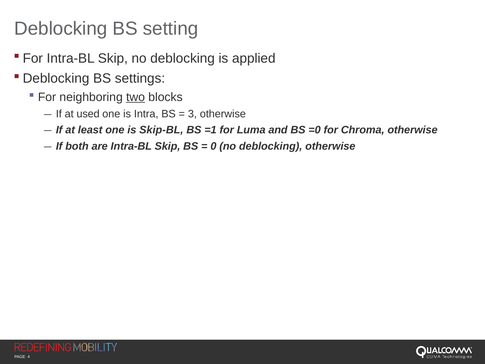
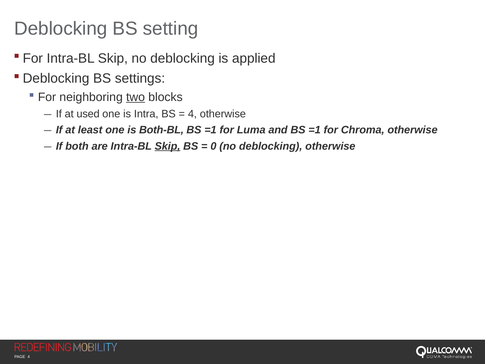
3: 3 -> 4 (192, 114)
Skip-BL: Skip-BL -> Both-BL (161, 130)
and BS =0: =0 -> =1 (315, 130)
Skip underline: none -> present (168, 146)
